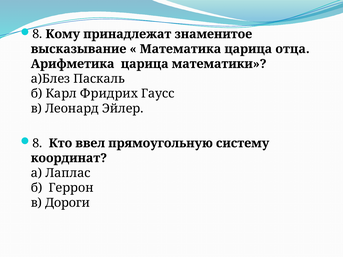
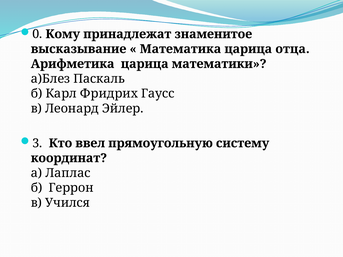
8: 8 -> 0 (37, 34)
8: 8 -> 3 (37, 143)
Дороги: Дороги -> Учился (67, 203)
